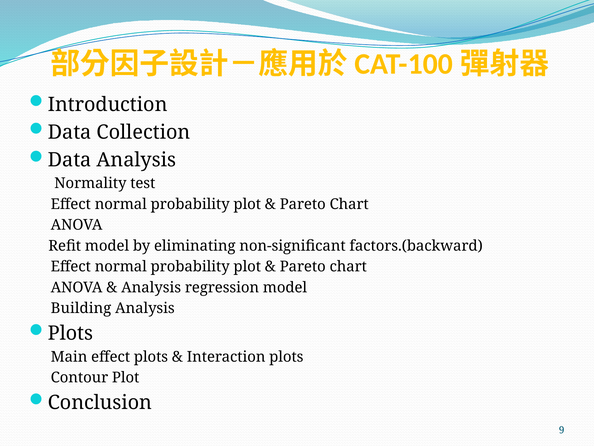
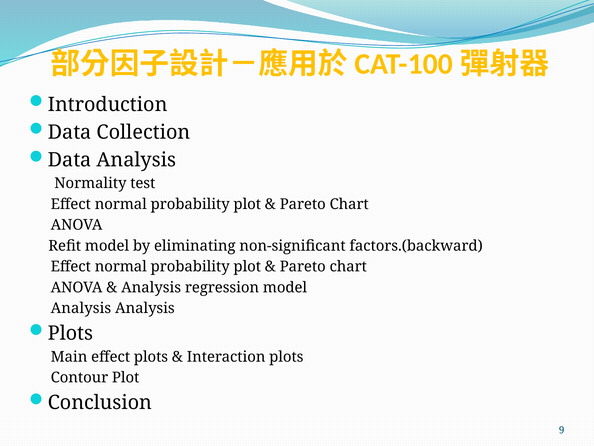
Building: Building -> Analysis (81, 308)
